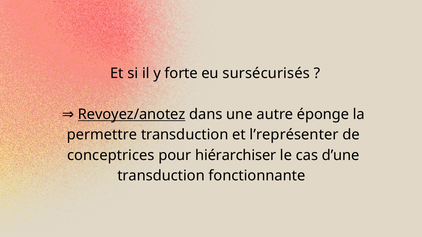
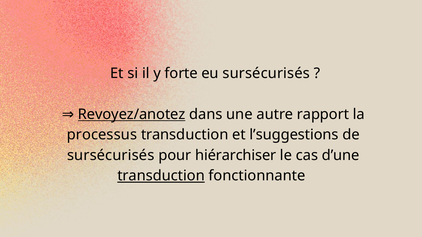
éponge: éponge -> rapport (323, 115)
permettre: permettre -> processus (102, 135)
l’représenter: l’représenter -> l’suggestions (294, 135)
conceptrices: conceptrices -> sursécurisés (111, 156)
transduction underline: none -> present (161, 176)
